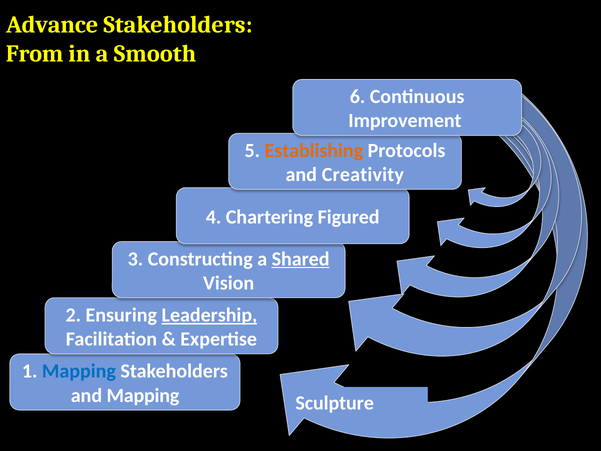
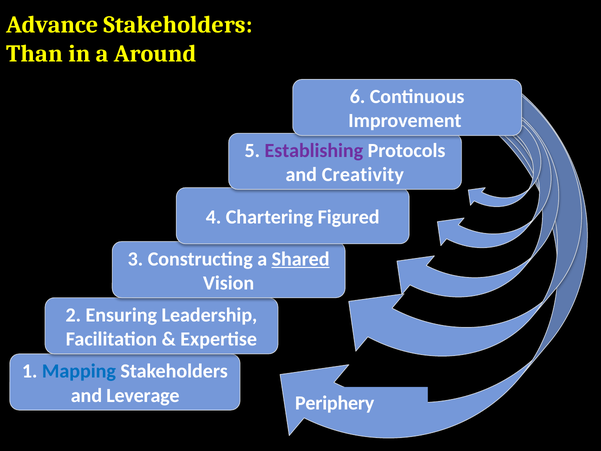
From: From -> Than (34, 54)
Smooth: Smooth -> Around (155, 54)
Establishing colour: orange -> purple (314, 151)
Leadership underline: present -> none (209, 315)
and Mapping: Mapping -> Leverage (143, 395)
Sculpture: Sculpture -> Periphery (335, 403)
